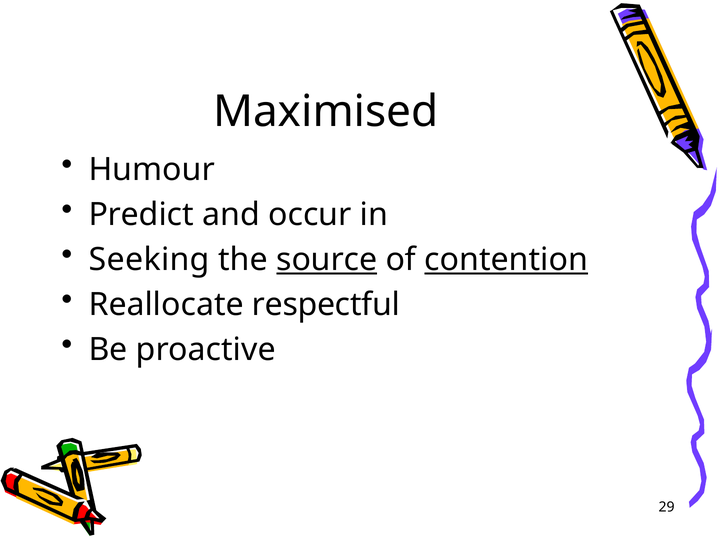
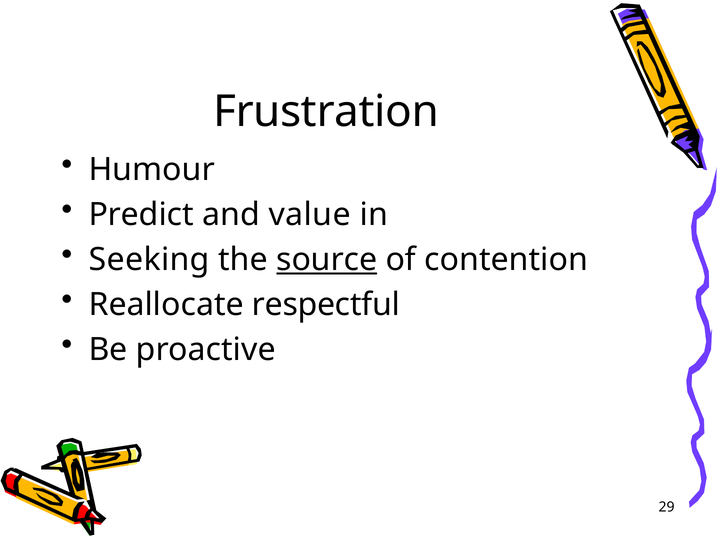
Maximised: Maximised -> Frustration (326, 112)
occur: occur -> value (310, 215)
contention underline: present -> none (506, 260)
